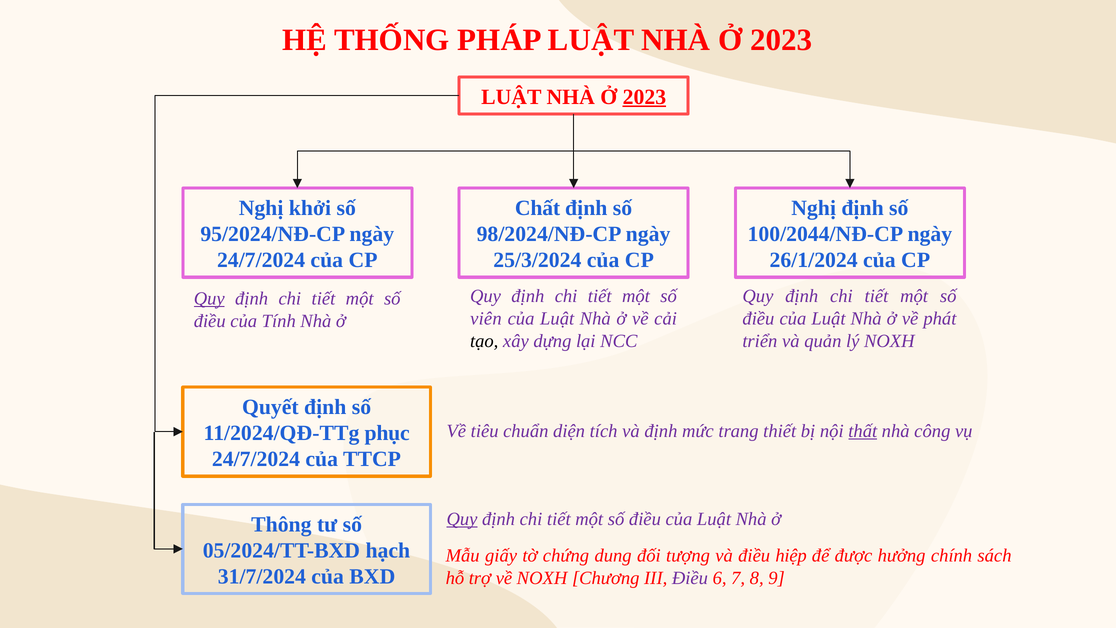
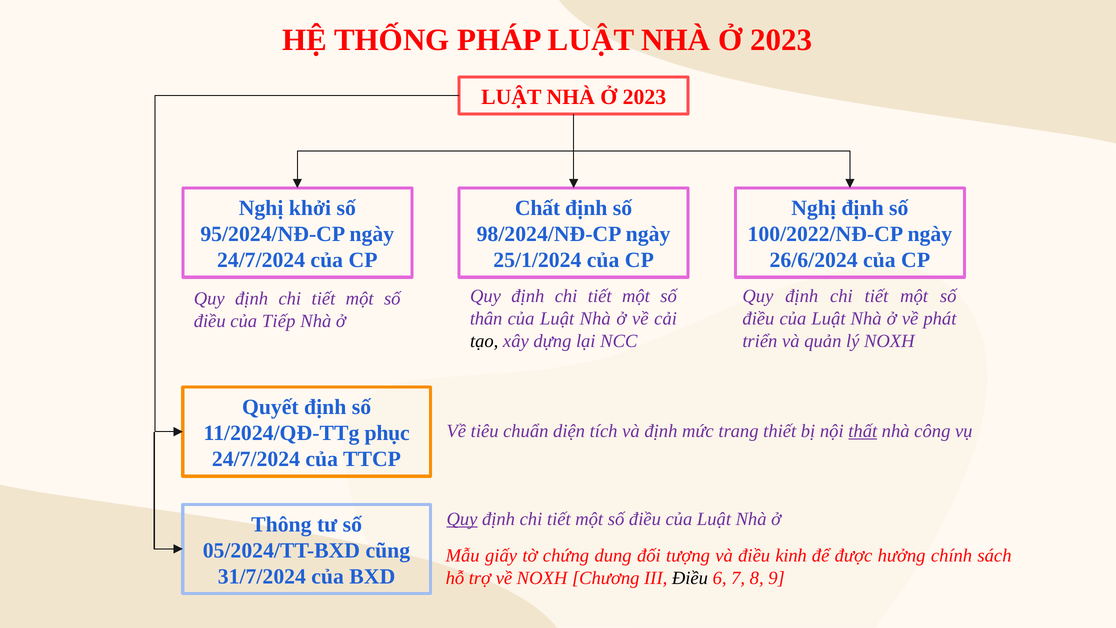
2023 underline: present -> none (644, 97)
100/2044/NĐ-CP: 100/2044/NĐ-CP -> 100/2022/NĐ-CP (825, 234)
25/3/2024: 25/3/2024 -> 25/1/2024 (537, 260)
26/1/2024: 26/1/2024 -> 26/6/2024 (814, 260)
Quy underline: present -> none (209, 299)
viên: viên -> thân (486, 318)
Tính: Tính -> Tiếp (279, 321)
hạch: hạch -> cũng (388, 550)
hiệp: hiệp -> kinh (791, 556)
Điều colour: purple -> black (690, 578)
